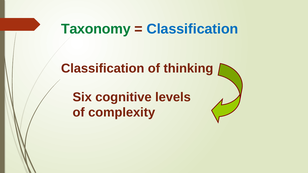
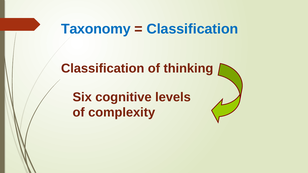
Taxonomy colour: green -> blue (96, 29)
